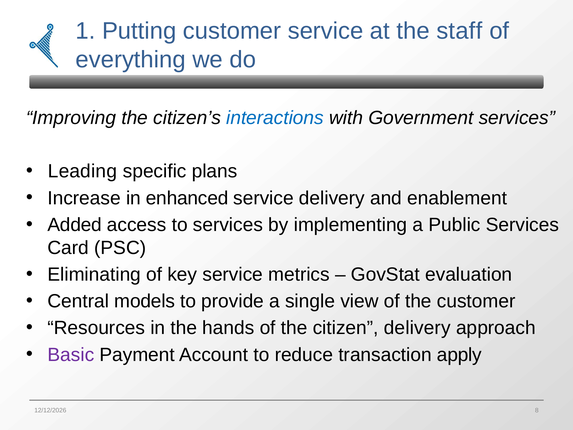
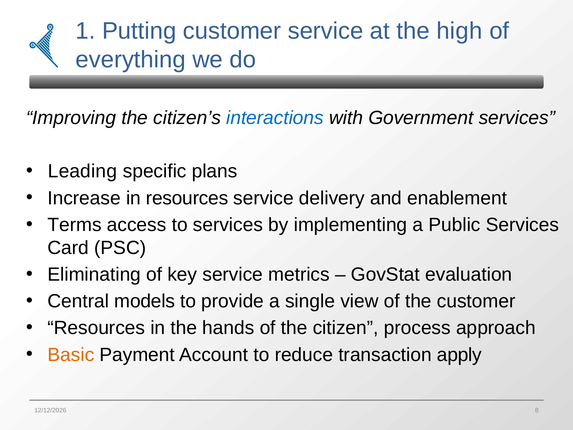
staff: staff -> high (459, 31)
in enhanced: enhanced -> resources (187, 198)
Added: Added -> Terms (75, 225)
citizen delivery: delivery -> process (417, 328)
Basic colour: purple -> orange (71, 355)
